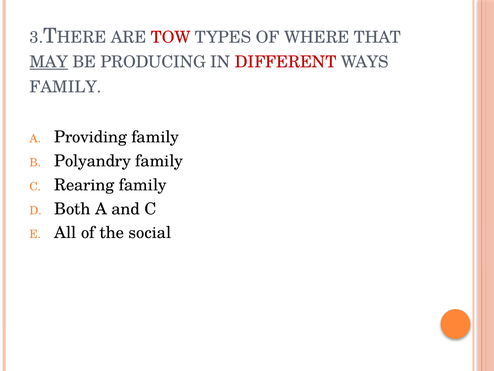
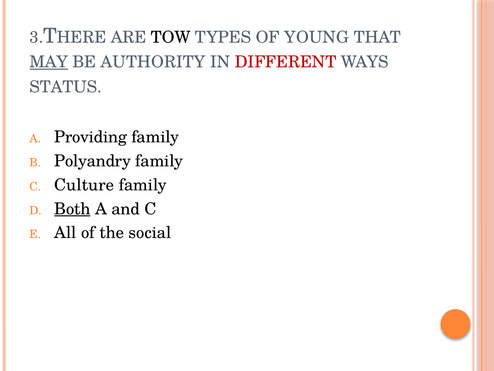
TOW colour: red -> black (171, 37)
WHERE: WHERE -> YOUNG (317, 37)
PRODUCING: PRODUCING -> AUTHORITY (153, 62)
FAMILY: FAMILY -> STATUS (66, 87)
Rearing: Rearing -> Culture (84, 185)
Both underline: none -> present (72, 209)
